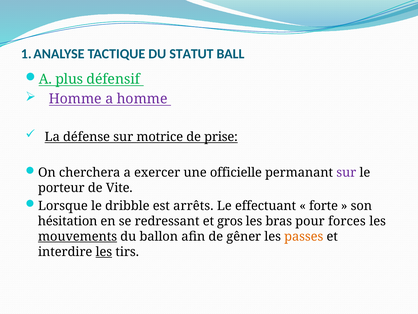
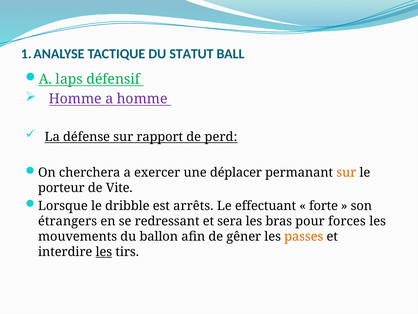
plus: plus -> laps (69, 79)
motrice: motrice -> rapport (160, 137)
prise: prise -> perd (221, 137)
officielle: officielle -> déplacer (236, 172)
sur colour: purple -> orange (346, 172)
hésitation: hésitation -> étrangers (68, 221)
gros: gros -> sera (230, 221)
mouvements underline: present -> none (78, 236)
